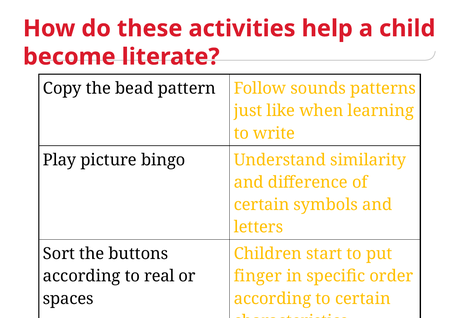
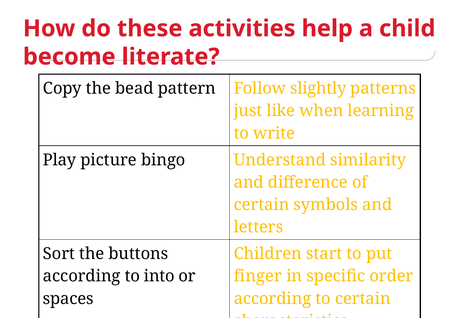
sounds: sounds -> slightly (318, 88)
real: real -> into (159, 276)
